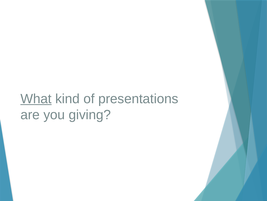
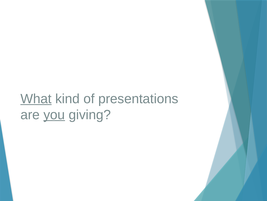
you underline: none -> present (54, 114)
